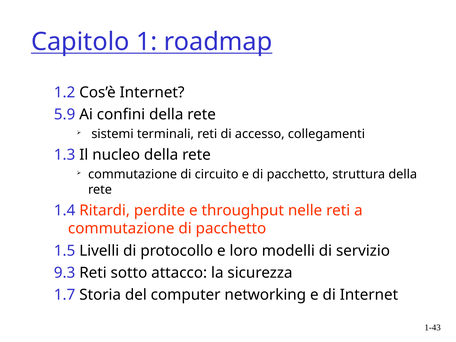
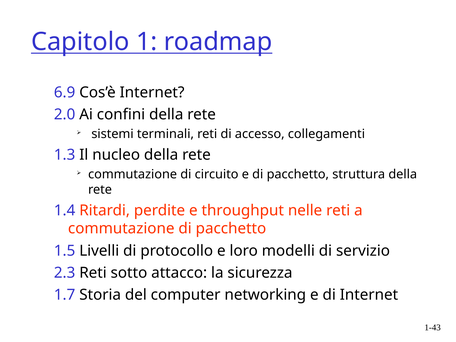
1.2: 1.2 -> 6.9 (65, 92)
5.9: 5.9 -> 2.0 (65, 114)
9.3: 9.3 -> 2.3 (65, 273)
